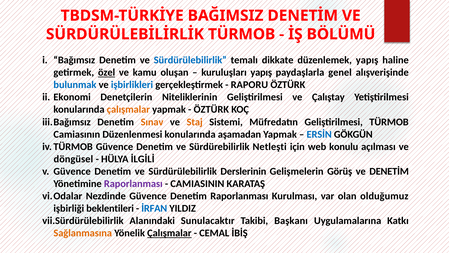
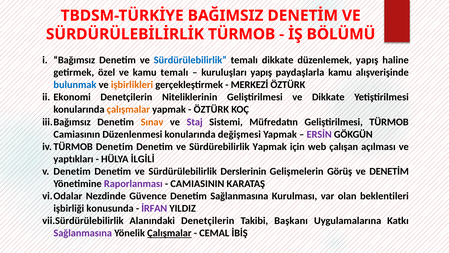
özel underline: present -> none (107, 72)
kamu oluşan: oluşan -> temalı (174, 72)
paydaşlarla genel: genel -> kamu (340, 72)
işbirlikleri colour: blue -> orange (132, 85)
RAPORU: RAPORU -> MERKEZİ (250, 85)
ve Çalıştay: Çalıştay -> Dikkate (328, 97)
Staj colour: orange -> purple (195, 122)
aşamadan: aşamadan -> değişmesi (239, 134)
ERSİN colour: blue -> purple (319, 134)
Güvence: Güvence -> Denetim (114, 146)
Sürdürebilirlik Netleşti: Netleşti -> Yapmak (270, 146)
konulu: konulu -> çalışan (344, 146)
döngüsel: döngüsel -> yaptıkları (73, 159)
Güvence: Güvence -> Denetim (72, 171)
Denetim Raporlanması: Raporlanması -> Sağlanmasına (239, 196)
olduğumuz: olduğumuz -> beklentileri (384, 196)
beklentileri: beklentileri -> konusunda (110, 208)
İRFAN colour: blue -> purple (154, 208)
Alanındaki Sunulacaktır: Sunulacaktır -> Denetçilerin (208, 220)
Sağlanmasına colour: orange -> purple (83, 233)
